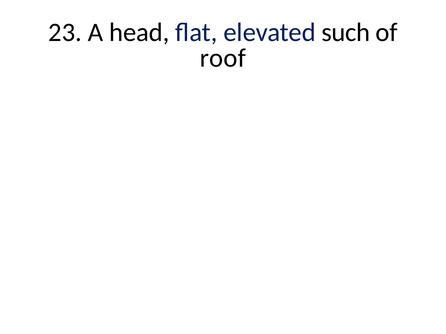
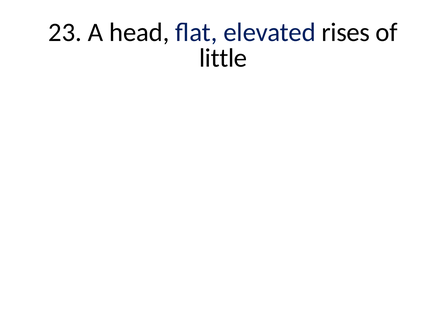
such: such -> rises (346, 32)
roof: roof -> little (223, 58)
